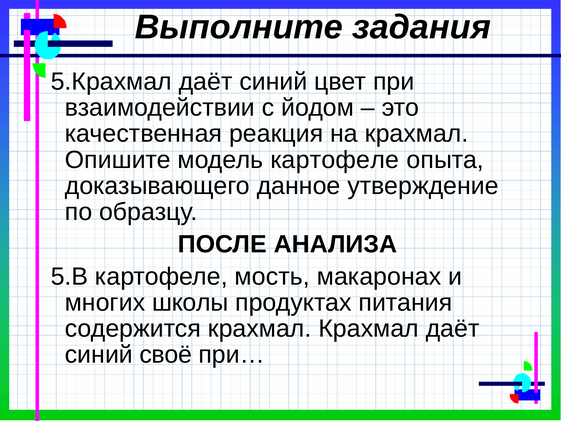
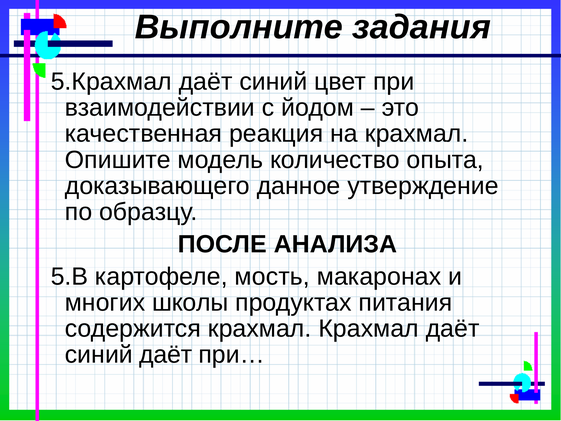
модель картофеле: картофеле -> количество (335, 160)
синий своё: своё -> даёт (166, 354)
